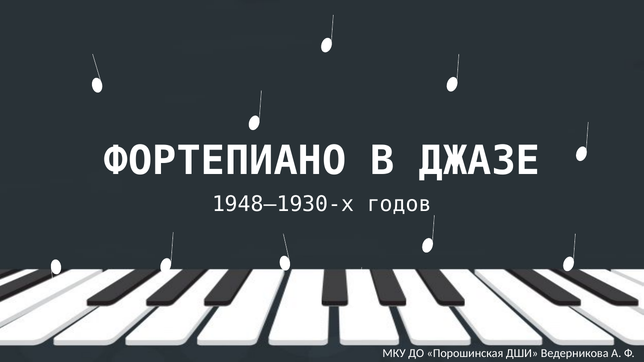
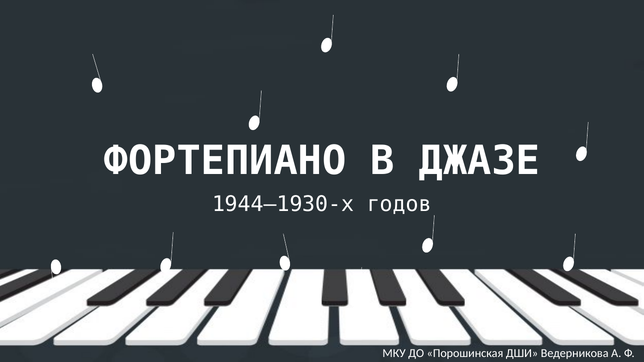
1948–1930-х: 1948–1930-х -> 1944–1930-х (283, 204)
